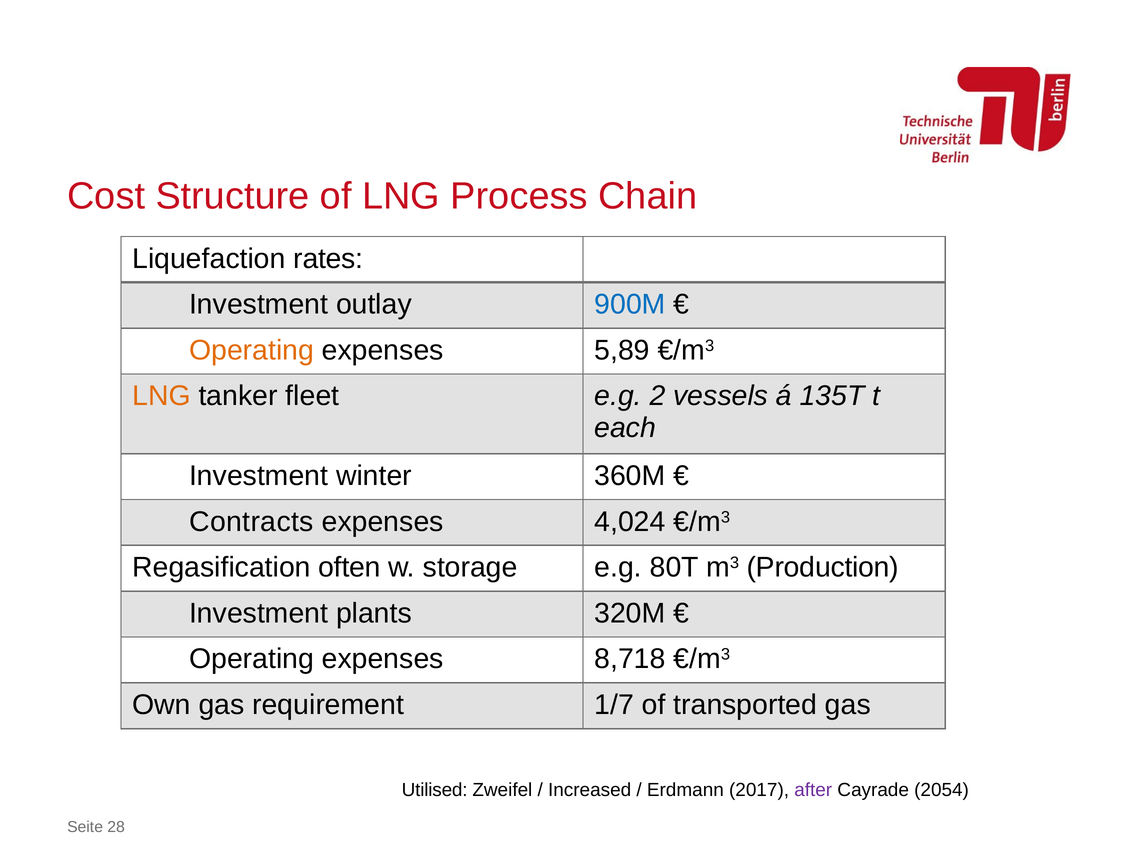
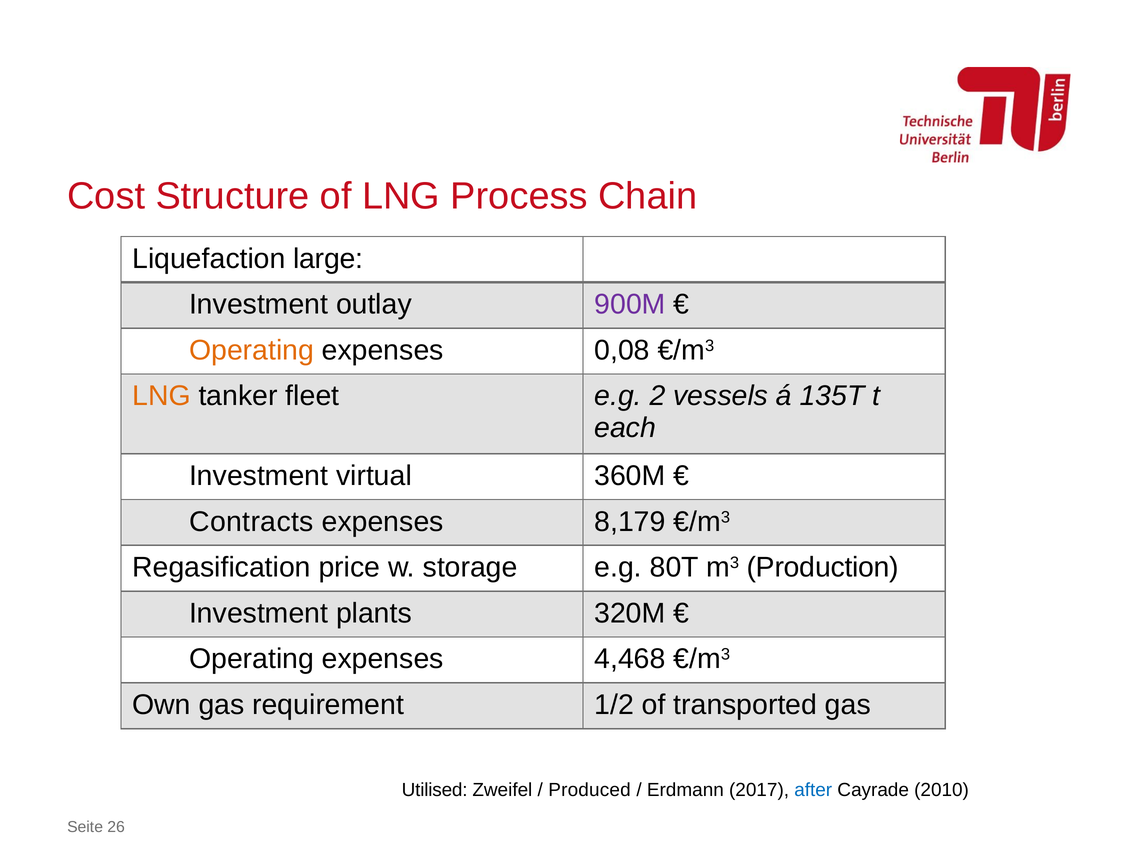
rates: rates -> large (328, 258)
900M colour: blue -> purple (630, 304)
5,89: 5,89 -> 0,08 (622, 350)
winter: winter -> virtual (374, 476)
4,024: 4,024 -> 8,179 (630, 521)
often: often -> price (349, 567)
8,718: 8,718 -> 4,468 (630, 659)
1/7: 1/7 -> 1/2 (614, 705)
Increased: Increased -> Produced (590, 790)
after colour: purple -> blue (813, 790)
2054: 2054 -> 2010 (942, 790)
28: 28 -> 26 (116, 827)
